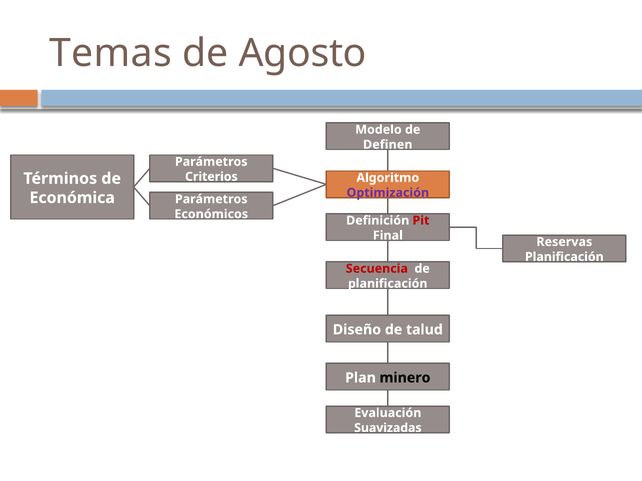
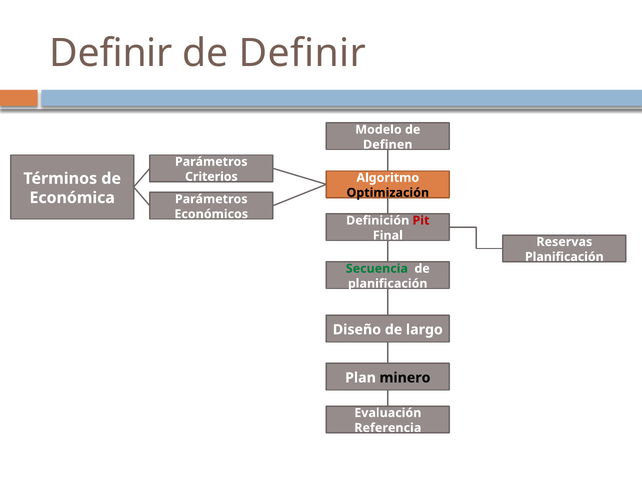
Temas: Temas -> Definir (111, 54)
de Agosto: Agosto -> Definir (302, 54)
Optimización colour: purple -> black (388, 193)
Secuencia colour: red -> green (377, 269)
talud: talud -> largo (424, 330)
Suavizadas: Suavizadas -> Referencia (388, 428)
